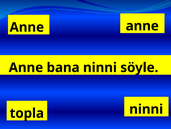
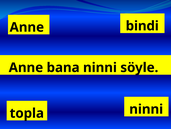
Anne anne: anne -> bindi (142, 26)
